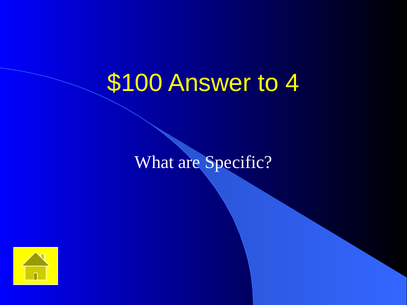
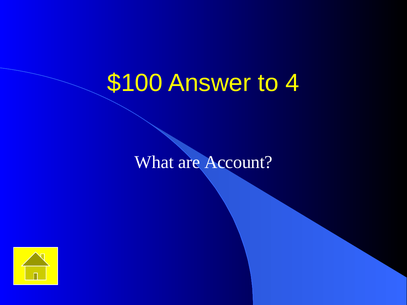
Specific: Specific -> Account (239, 162)
